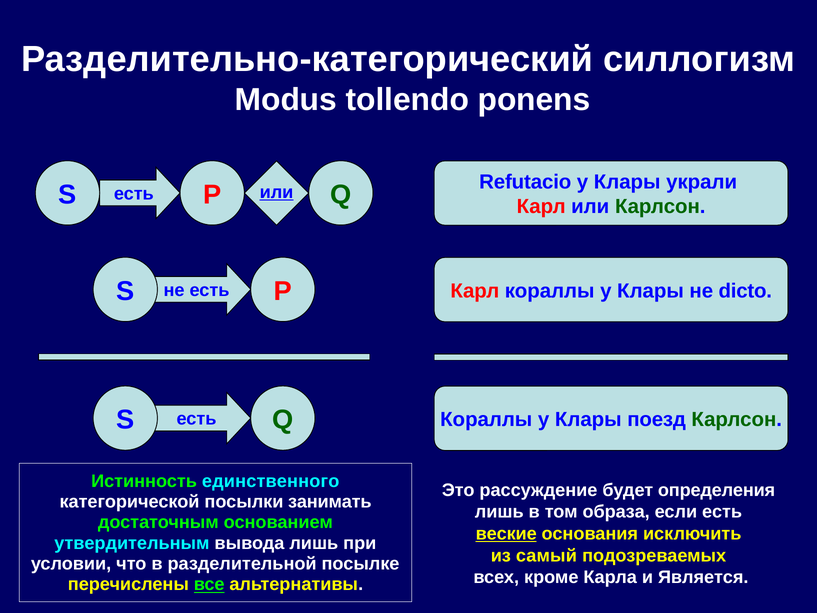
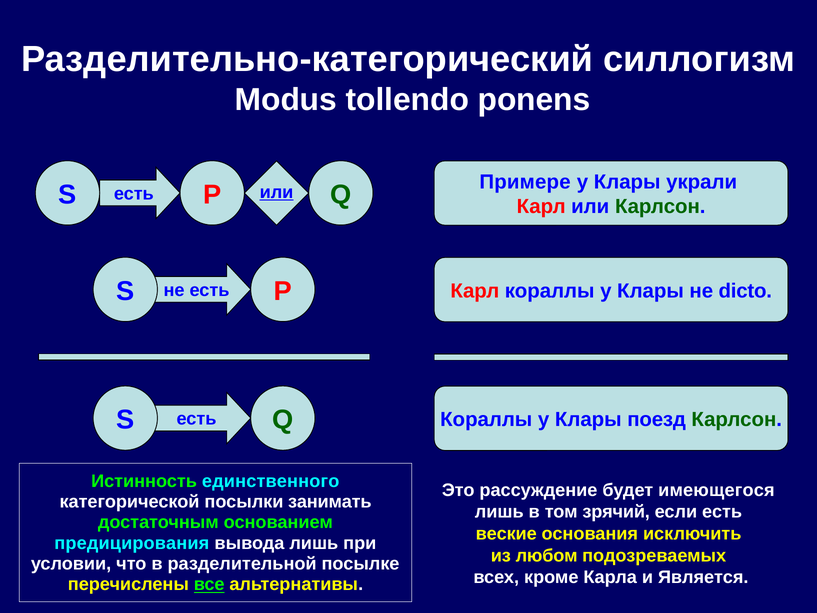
Refutacio: Refutacio -> Примере (525, 182)
определения: определения -> имеющегося (716, 490)
образа: образа -> зрячий (616, 512)
веские underline: present -> none (506, 534)
утвердительным: утвердительным -> предицирования (132, 543)
самый: самый -> любом (547, 555)
